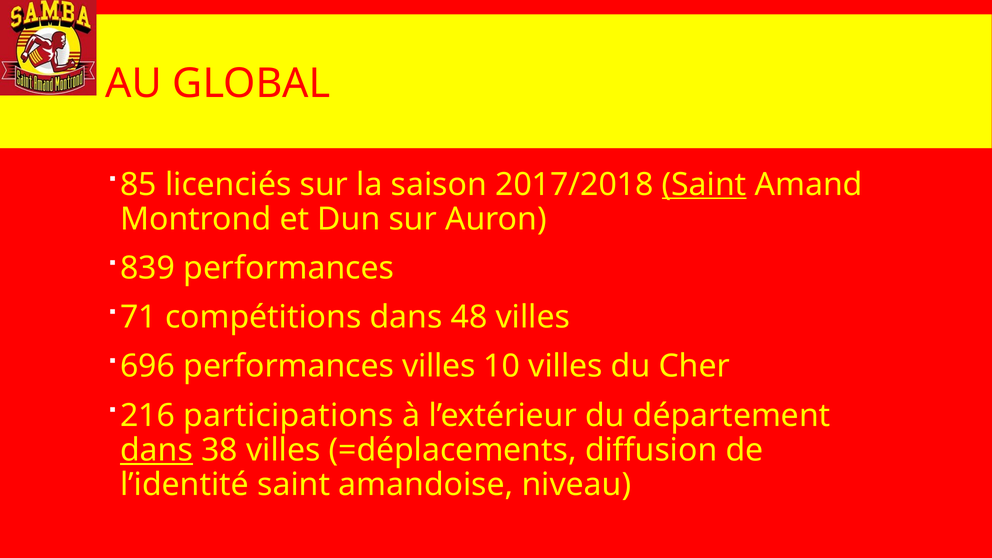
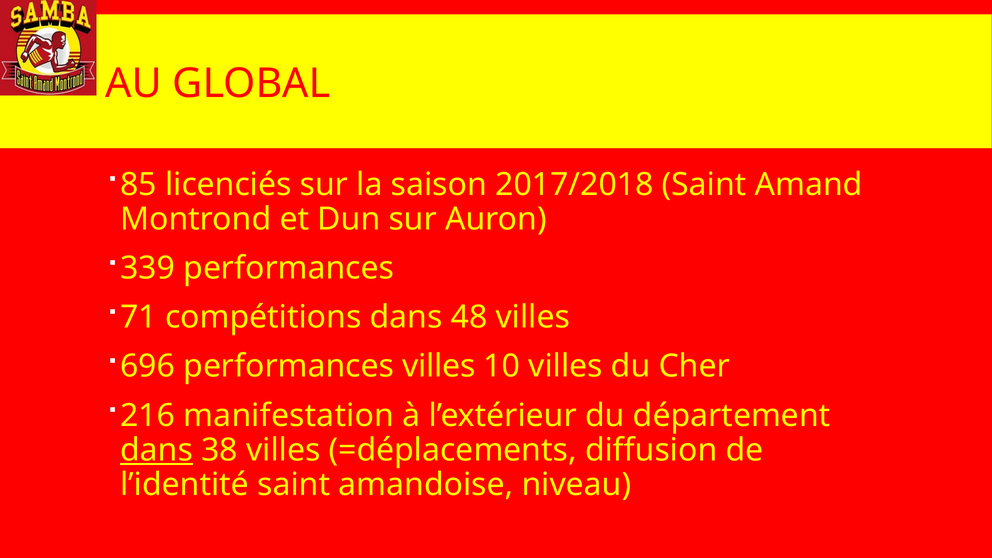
Saint underline: present -> none (704, 185)
839: 839 -> 339 (148, 268)
participations: participations -> manifestation (289, 415)
